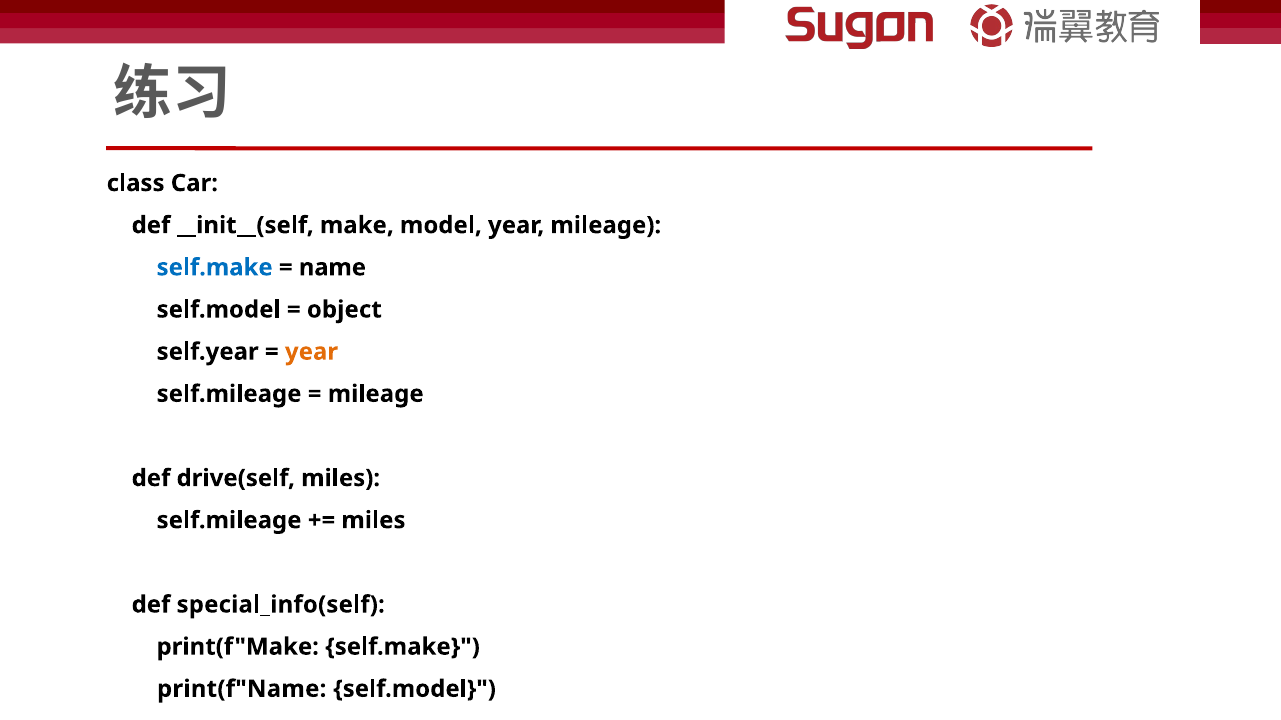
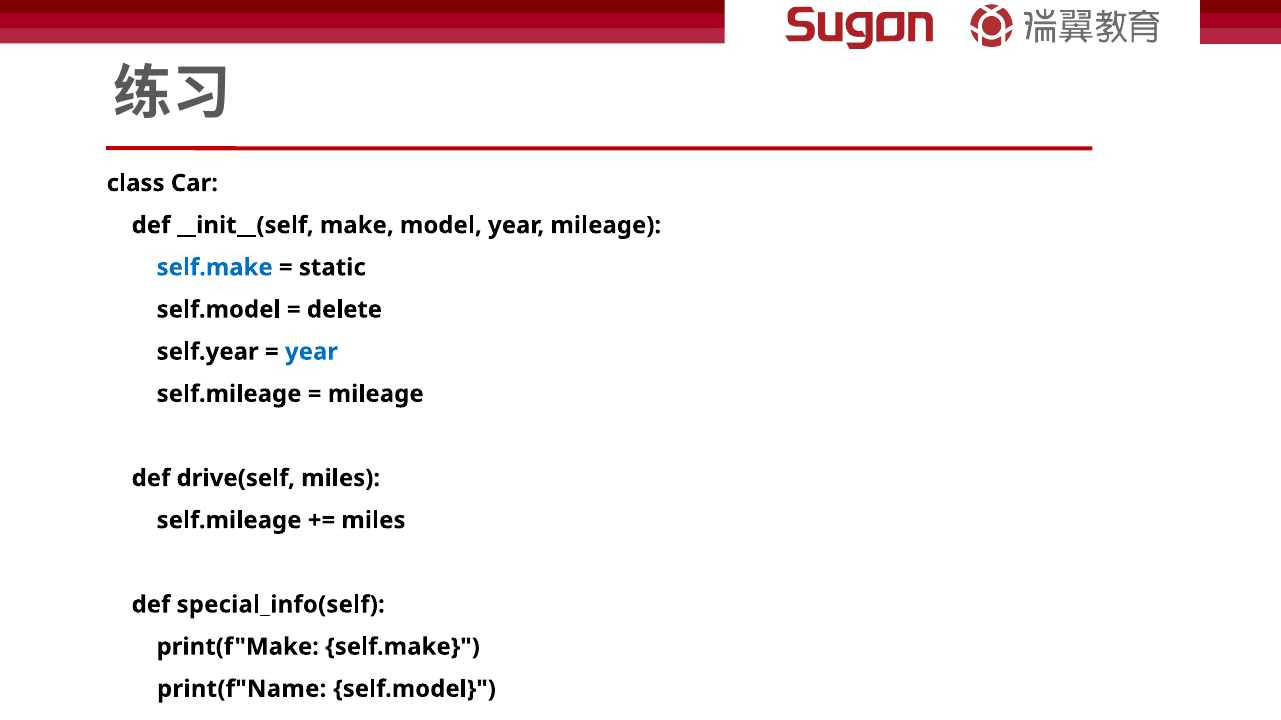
name: name -> static (332, 268)
object: object -> delete (344, 310)
year colour: orange -> blue (311, 352)
